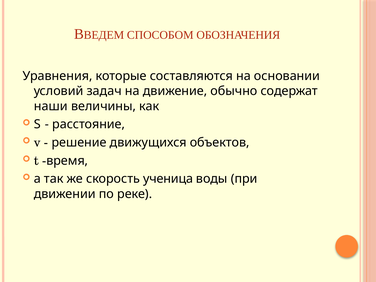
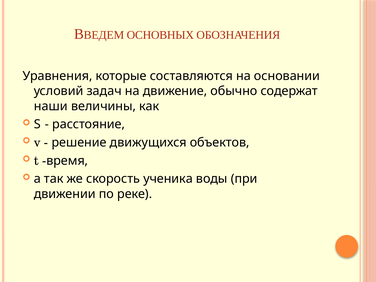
СПОСОБОМ: СПОСОБОМ -> ОСНОВНЫХ (160, 35)
ученица: ученица -> ученика (168, 179)
